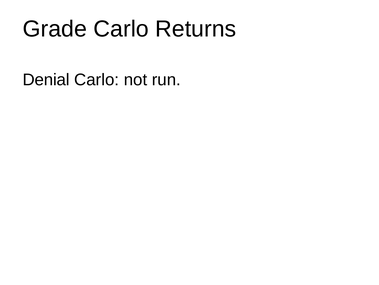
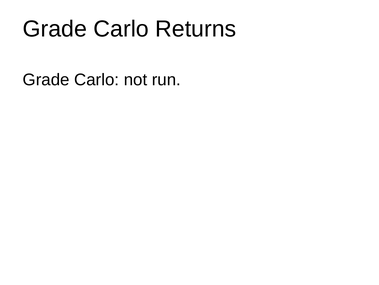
Denial: Denial -> Grade (46, 79)
